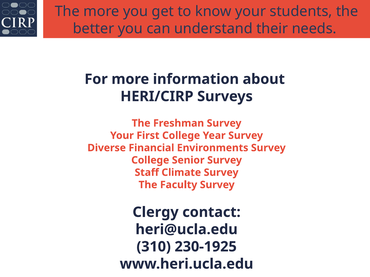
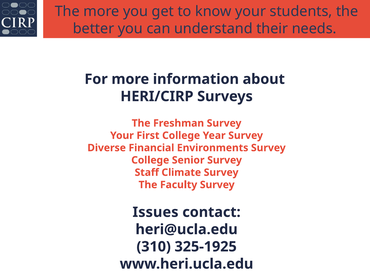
Clergy: Clergy -> Issues (155, 213)
230-1925: 230-1925 -> 325-1925 (206, 247)
